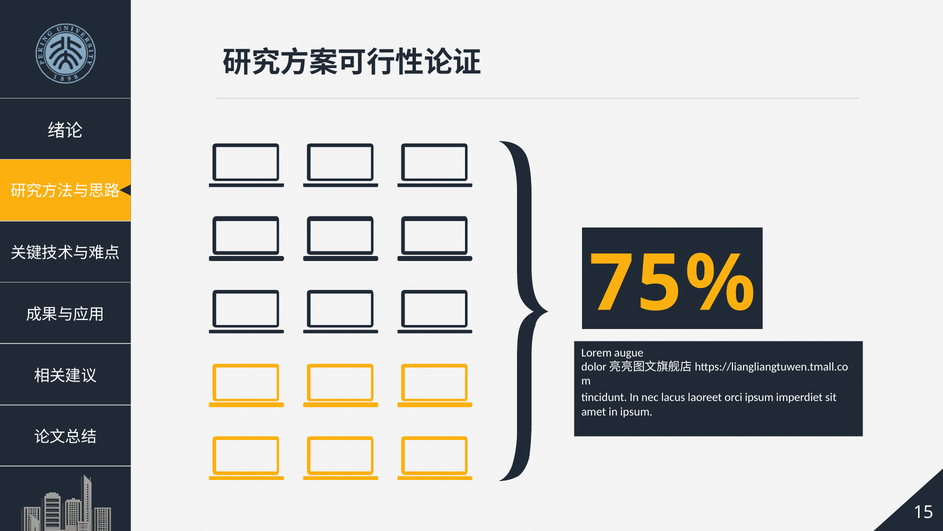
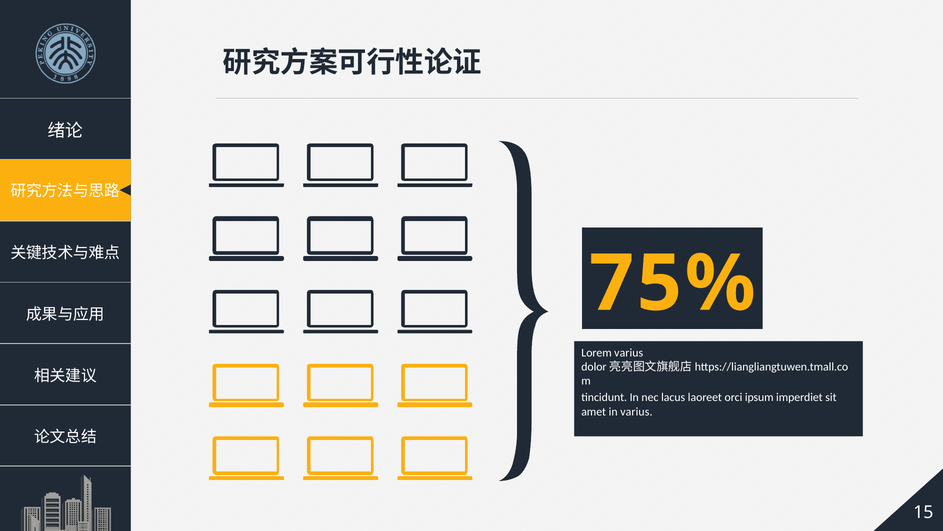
Lorem augue: augue -> varius (629, 352)
in ipsum: ipsum -> varius (636, 411)
